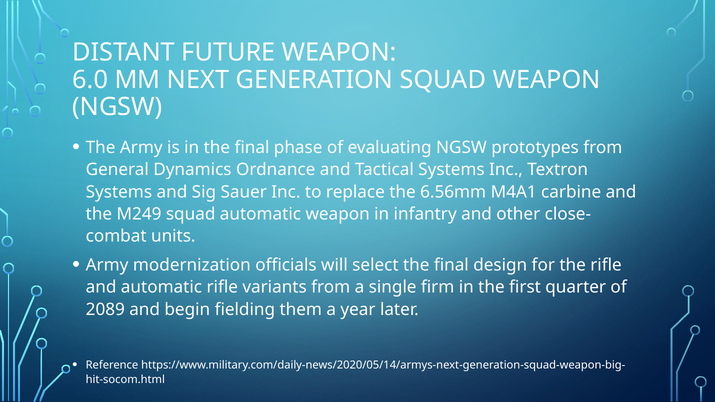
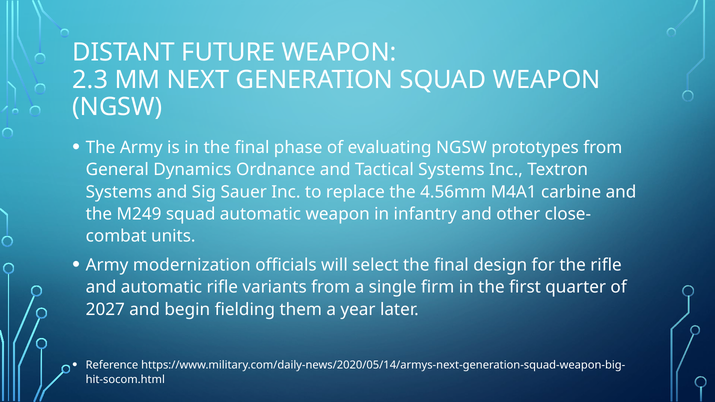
6.0: 6.0 -> 2.3 (90, 80)
6.56mm: 6.56mm -> 4.56mm (453, 192)
2089: 2089 -> 2027 (105, 310)
